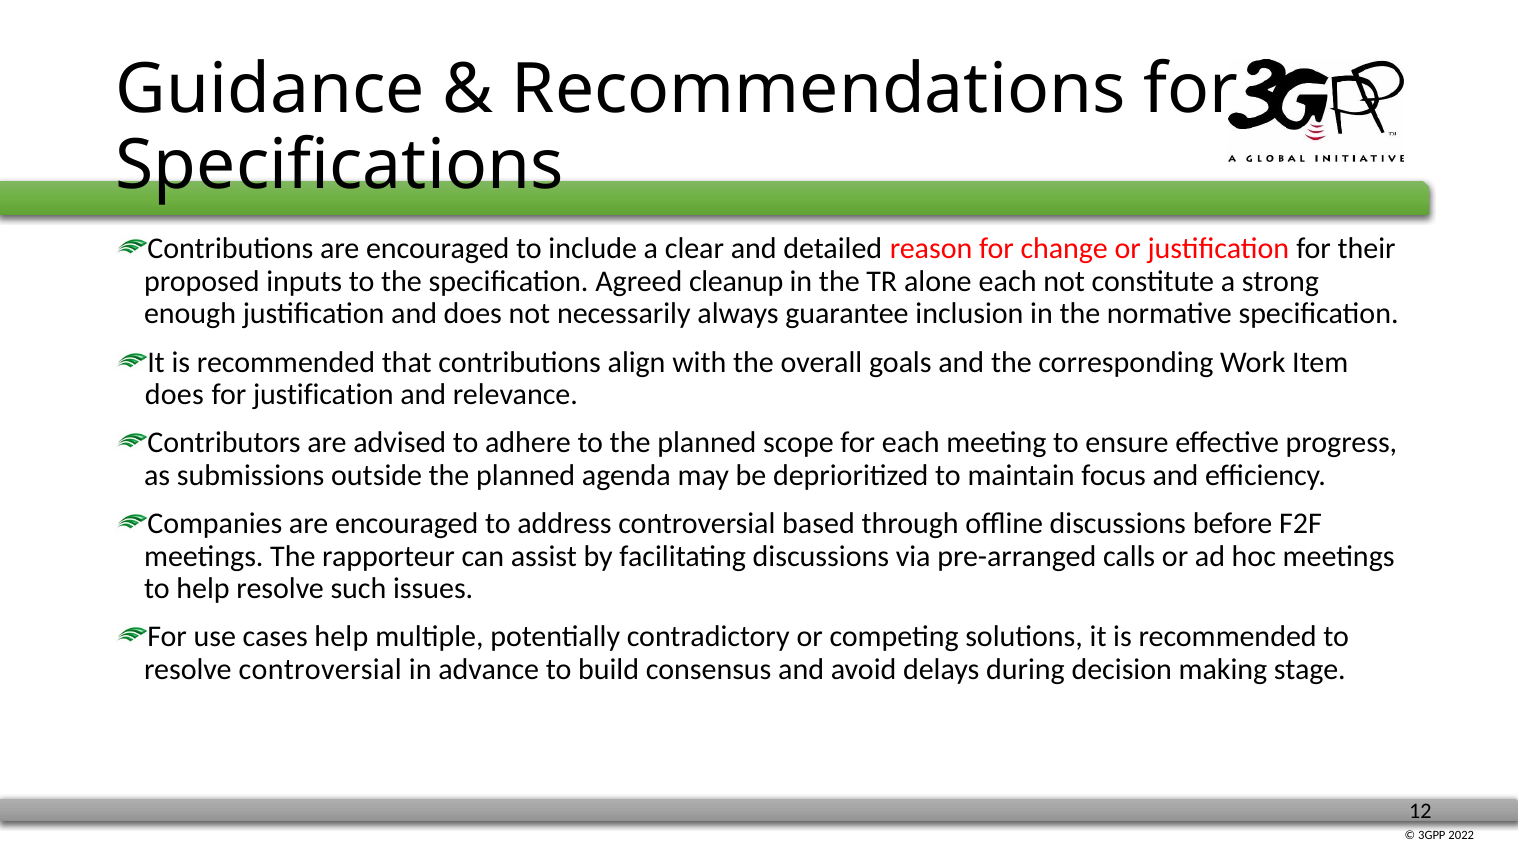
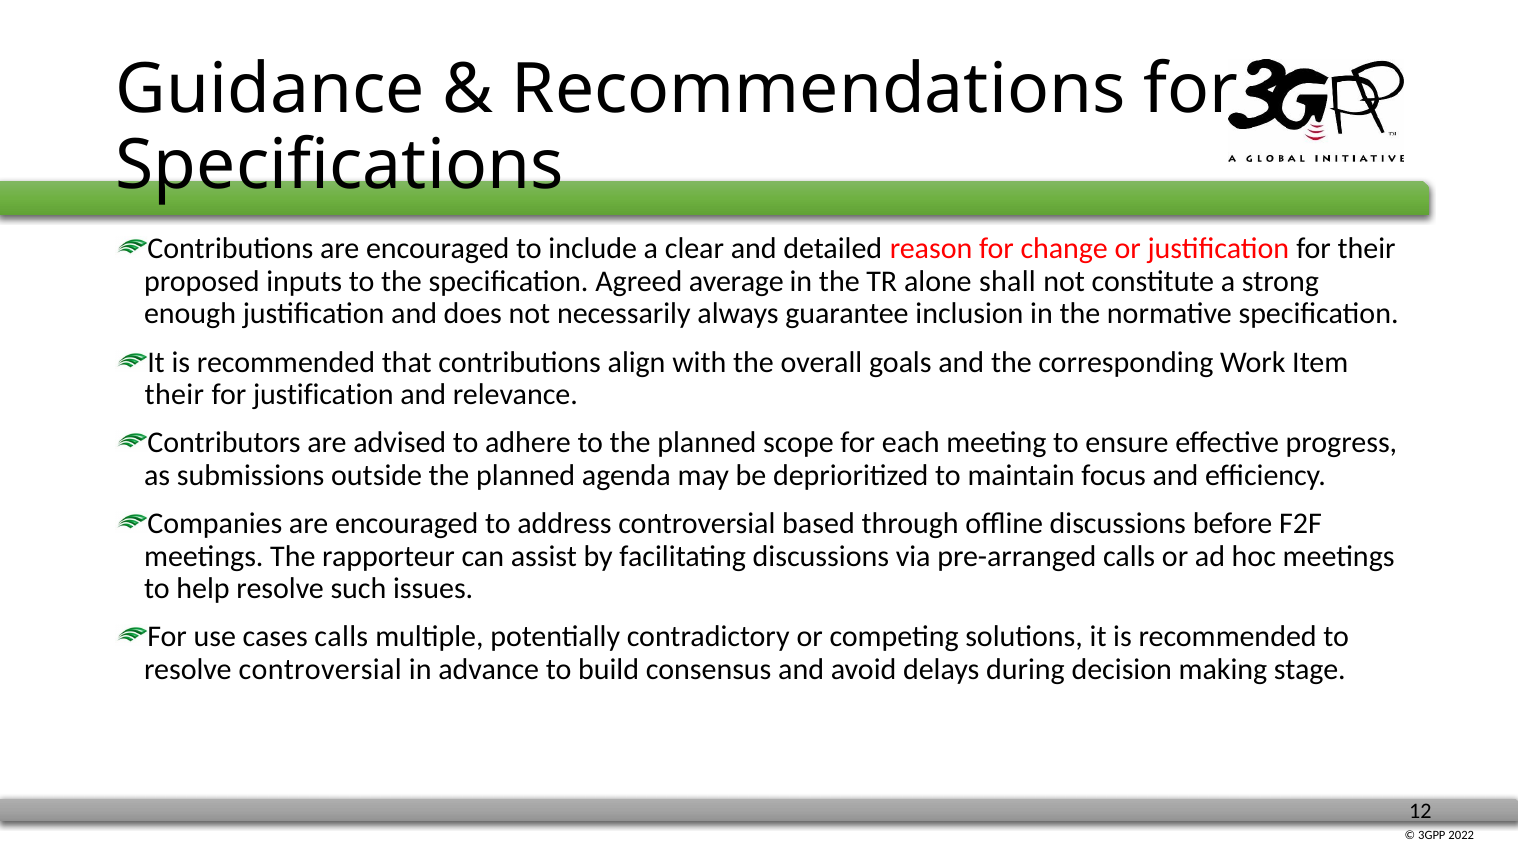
cleanup: cleanup -> average (736, 281)
alone each: each -> shall (1007, 281)
does: does -> their (174, 395)
cases help: help -> calls (341, 637)
